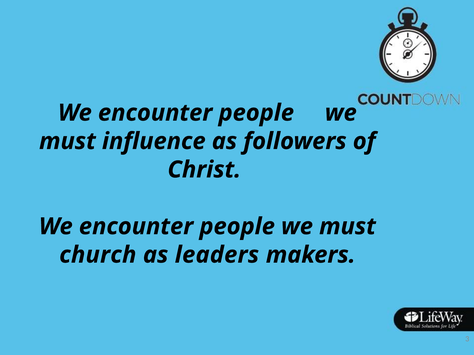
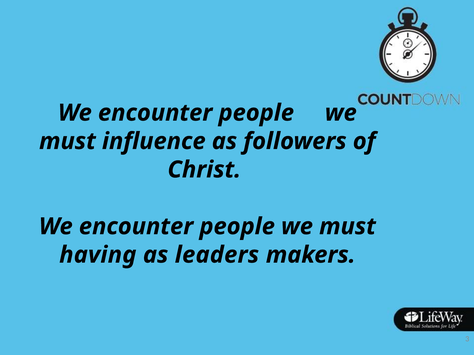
church: church -> having (98, 255)
